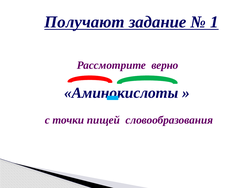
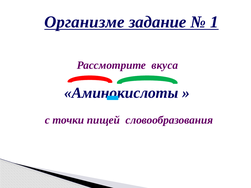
Получают: Получают -> Организме (84, 22)
верно: верно -> вкуса (165, 65)
